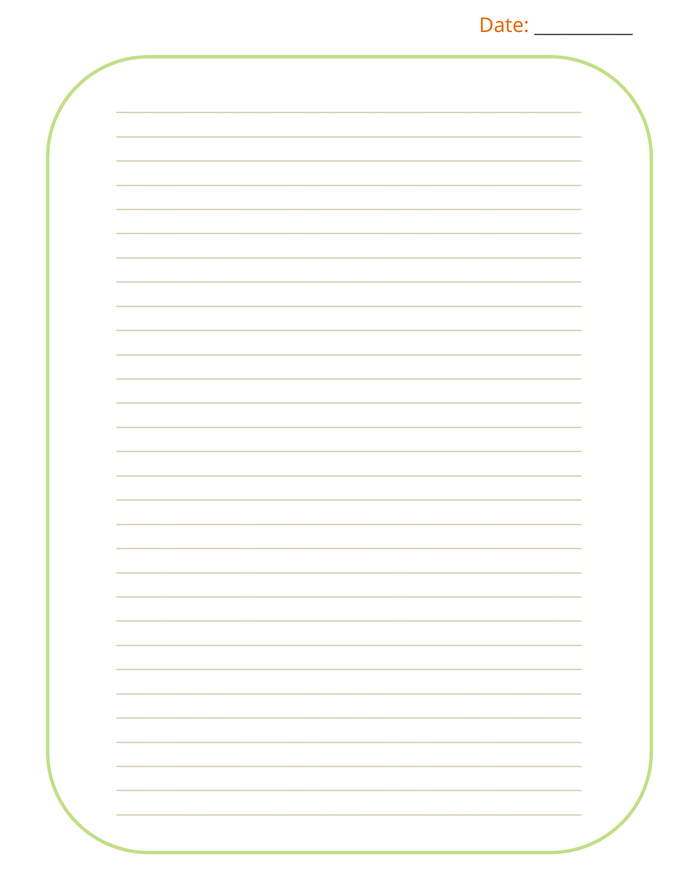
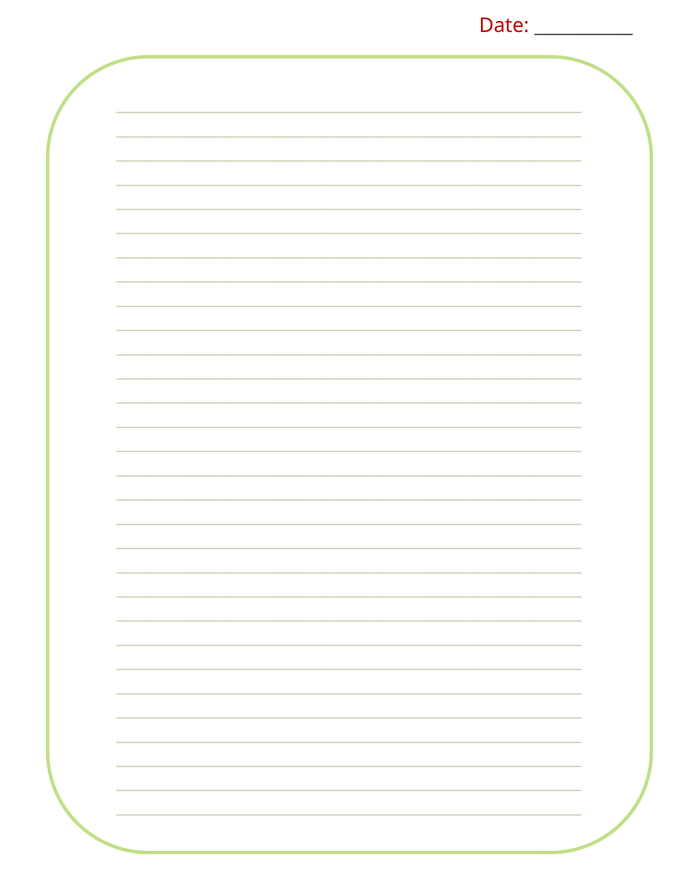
Date colour: orange -> red (504, 26)
